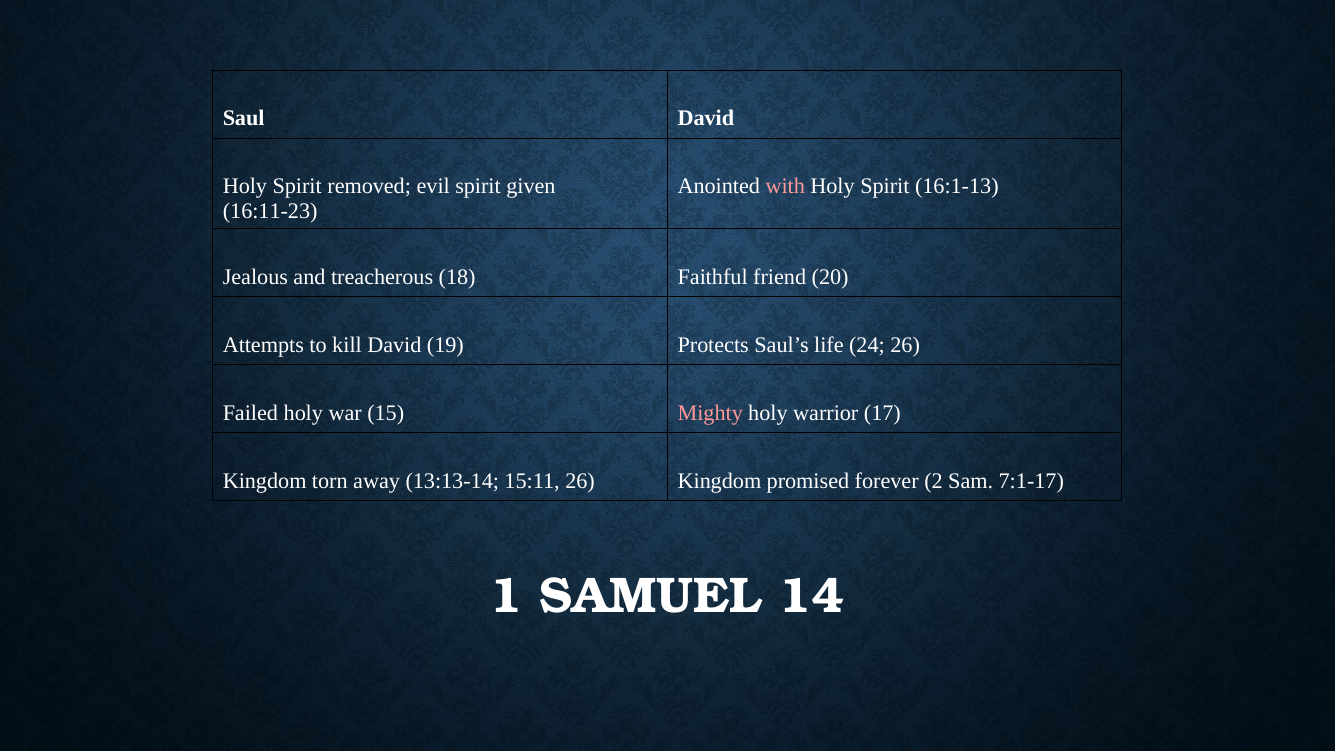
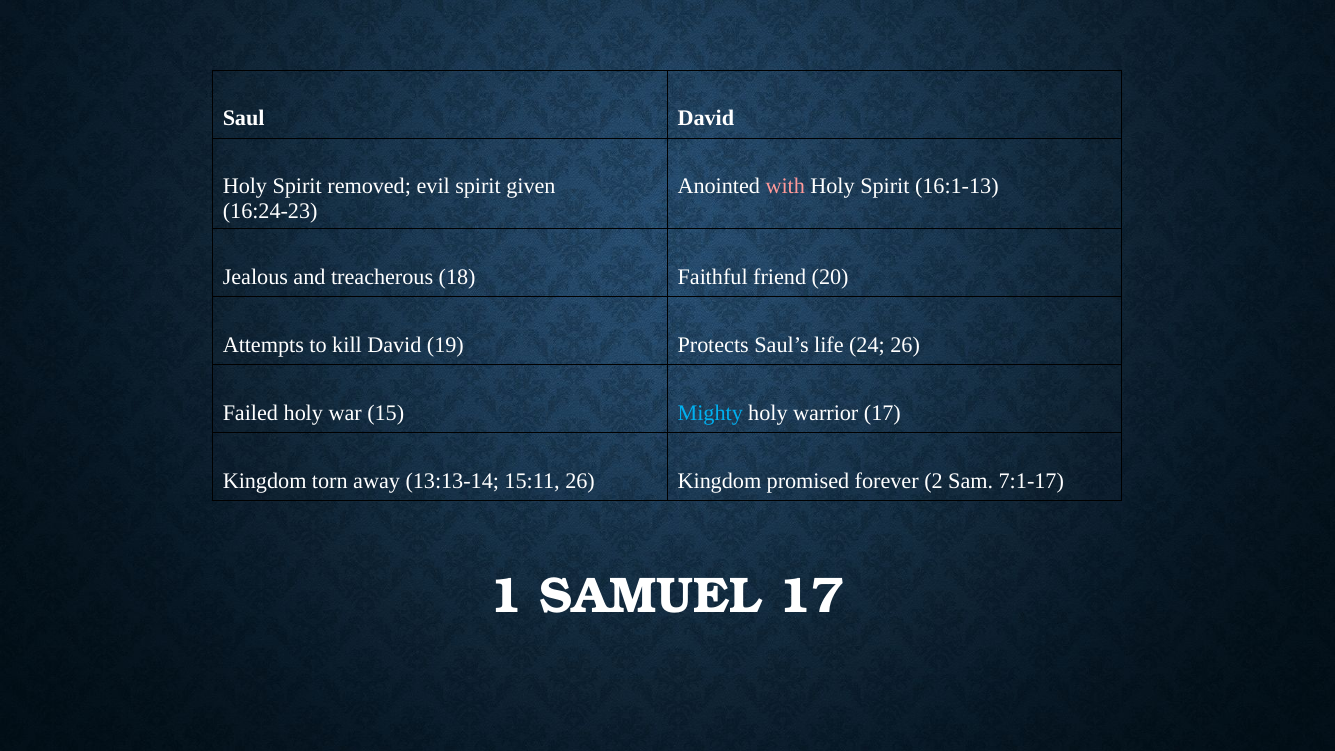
16:11-23: 16:11-23 -> 16:24-23 (270, 211)
Mighty colour: pink -> light blue (710, 413)
SAMUEL 14: 14 -> 17 (811, 596)
